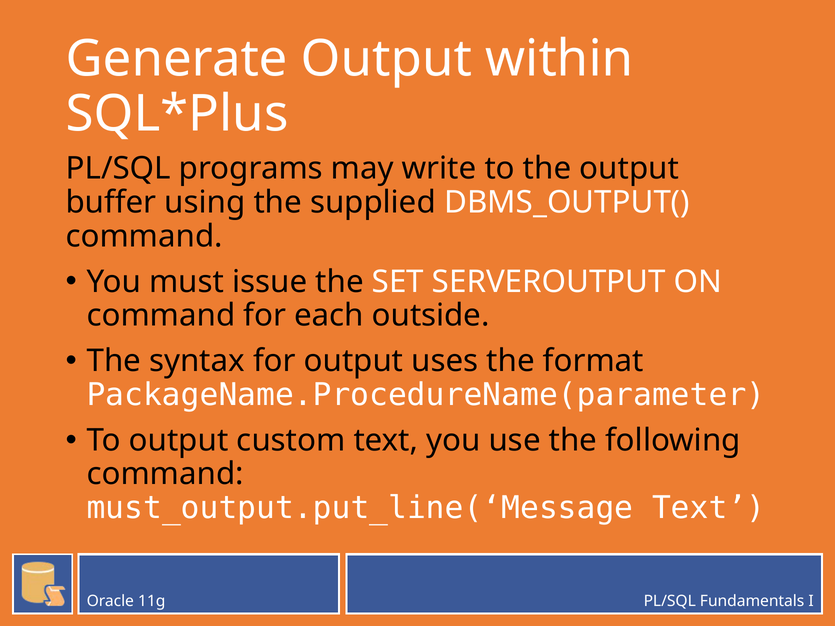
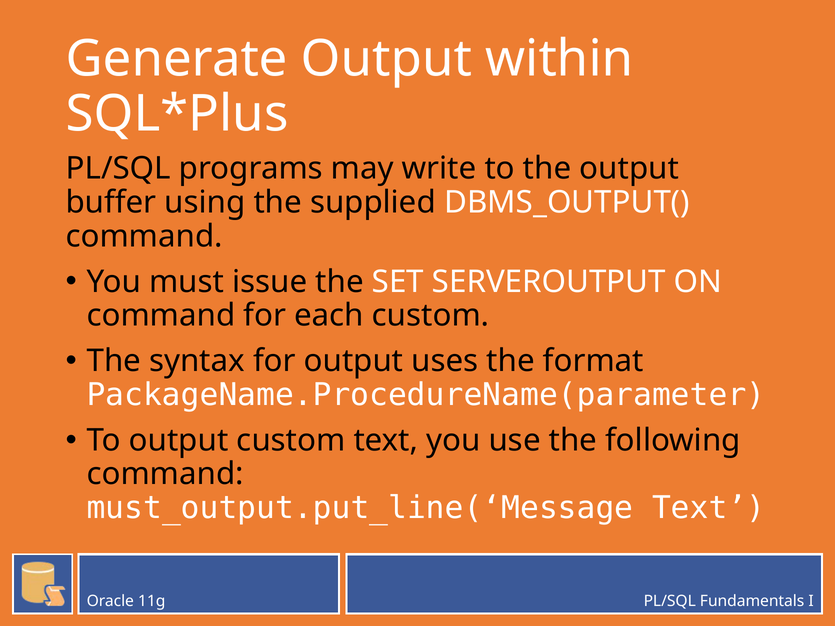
each outside: outside -> custom (431, 316)
